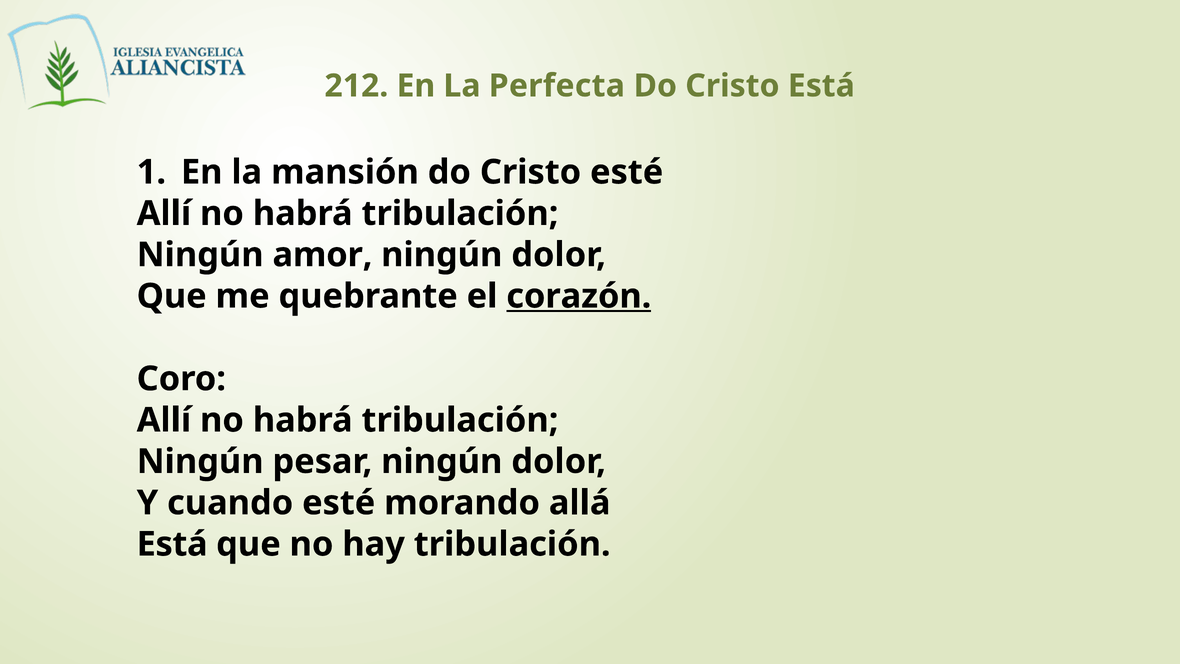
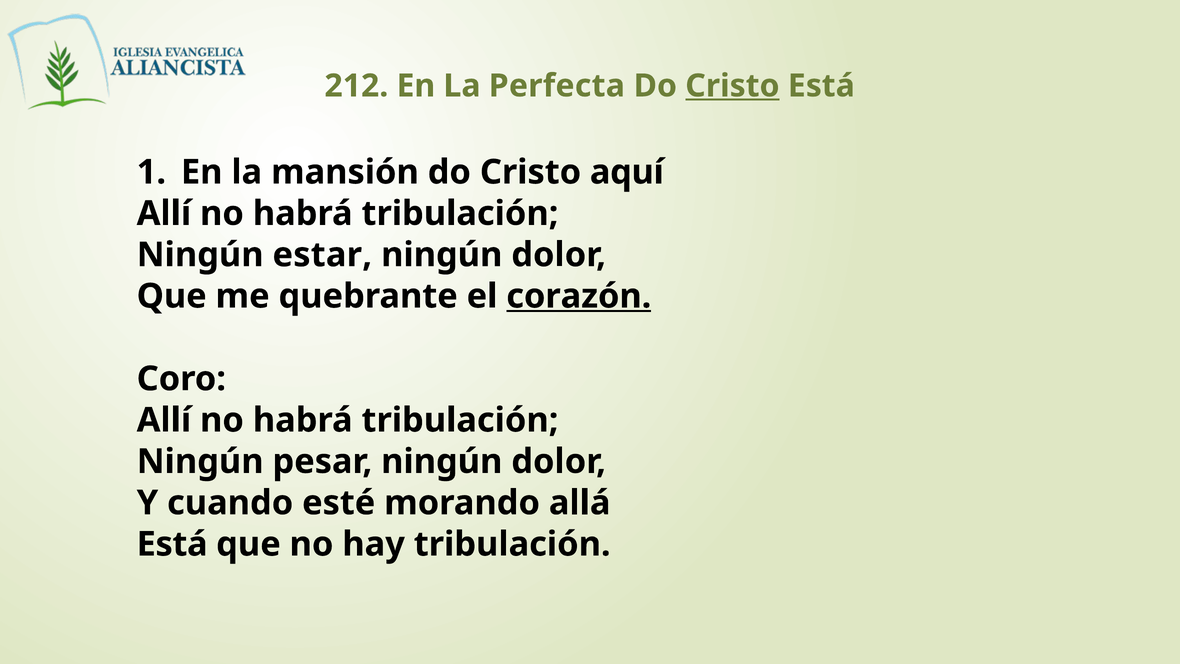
Cristo underline: none -> present (732, 86)
Cristo esté: esté -> aquí (627, 172)
amor: amor -> estar (322, 255)
